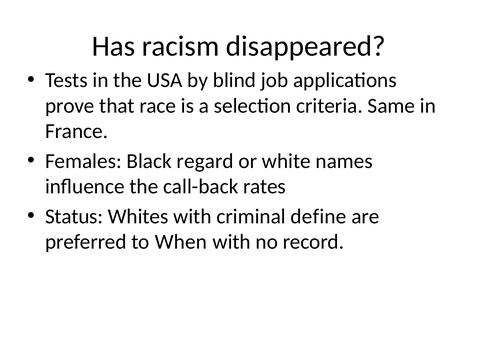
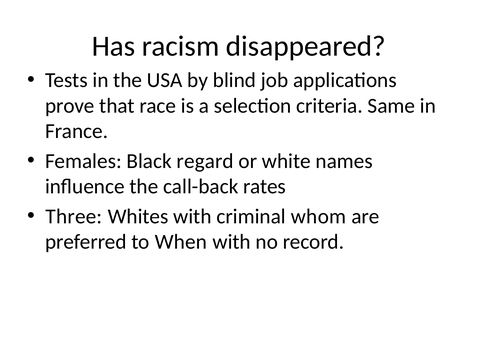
Status: Status -> Three (74, 216)
define: define -> whom (319, 216)
